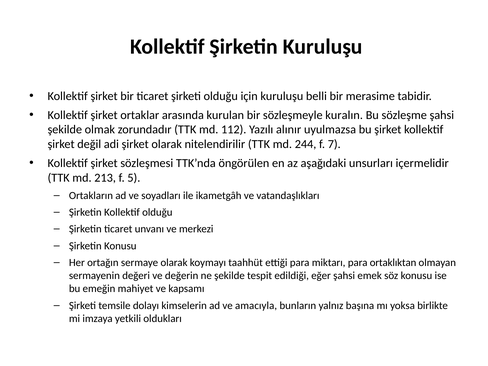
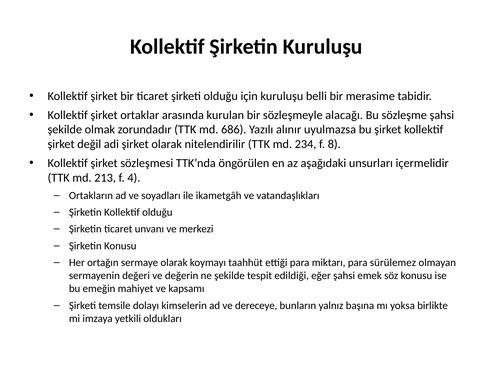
kuralın: kuralın -> alacağı (344, 115)
112: 112 -> 686 (234, 130)
244: 244 -> 234 (306, 144)
7: 7 -> 8 (334, 144)
5: 5 -> 4 (134, 178)
ortaklıktan: ortaklıktan -> sürülemez (393, 263)
amacıyla: amacıyla -> dereceye (256, 305)
